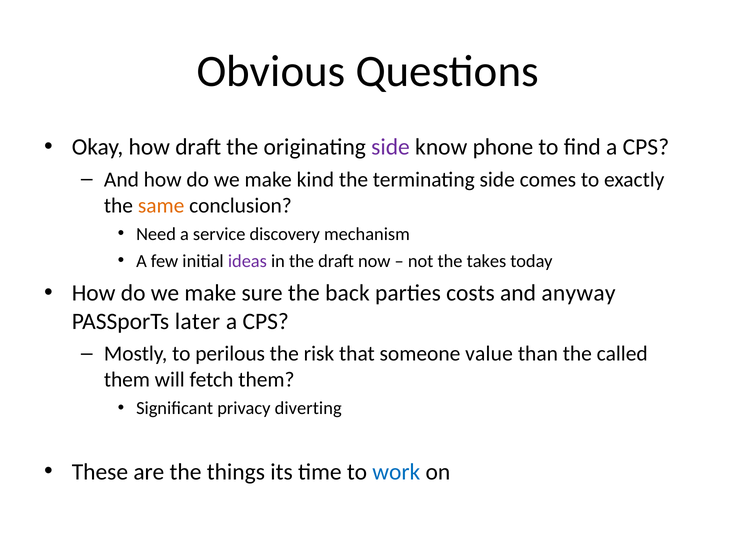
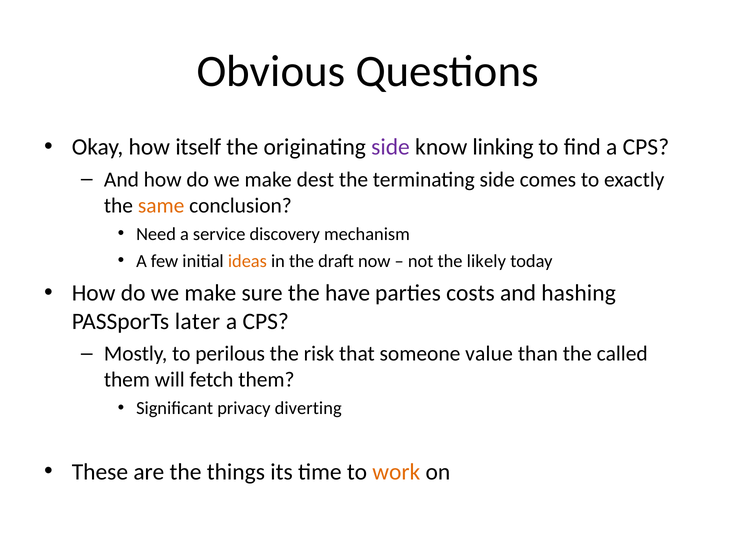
how draft: draft -> itself (198, 147)
phone: phone -> linking (503, 147)
kind: kind -> dest (315, 180)
ideas colour: purple -> orange (247, 261)
takes: takes -> likely (486, 261)
back: back -> have (348, 293)
anyway: anyway -> hashing (579, 293)
work colour: blue -> orange (396, 472)
